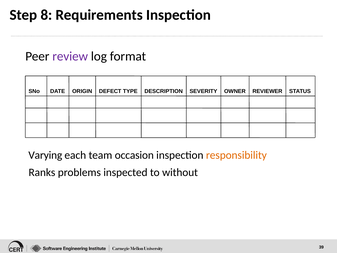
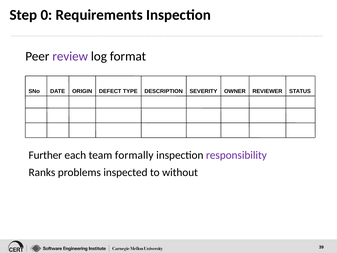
8: 8 -> 0 (46, 15)
Varying: Varying -> Further (45, 155)
occasion: occasion -> formally (134, 155)
responsibility colour: orange -> purple (236, 155)
